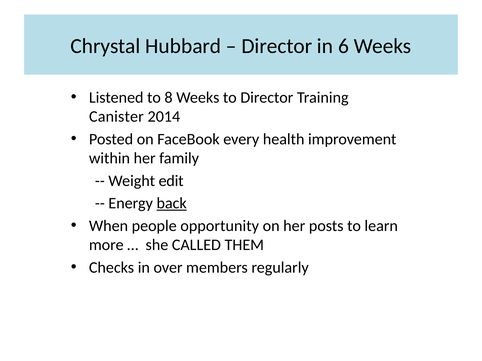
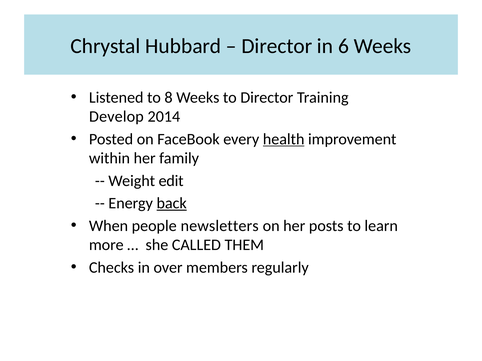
Canister: Canister -> Develop (116, 117)
health underline: none -> present (284, 139)
opportunity: opportunity -> newsletters (220, 226)
